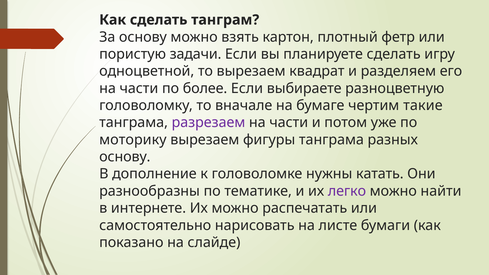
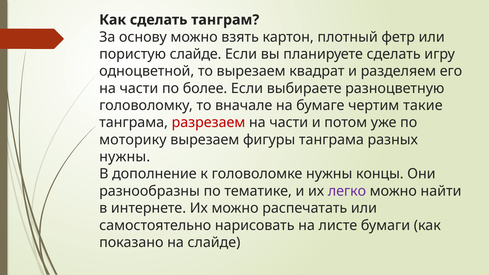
пористую задачи: задачи -> слайде (196, 54)
разрезаем colour: purple -> red (208, 123)
основу: основу -> нужны (125, 157)
катать: катать -> концы (380, 174)
